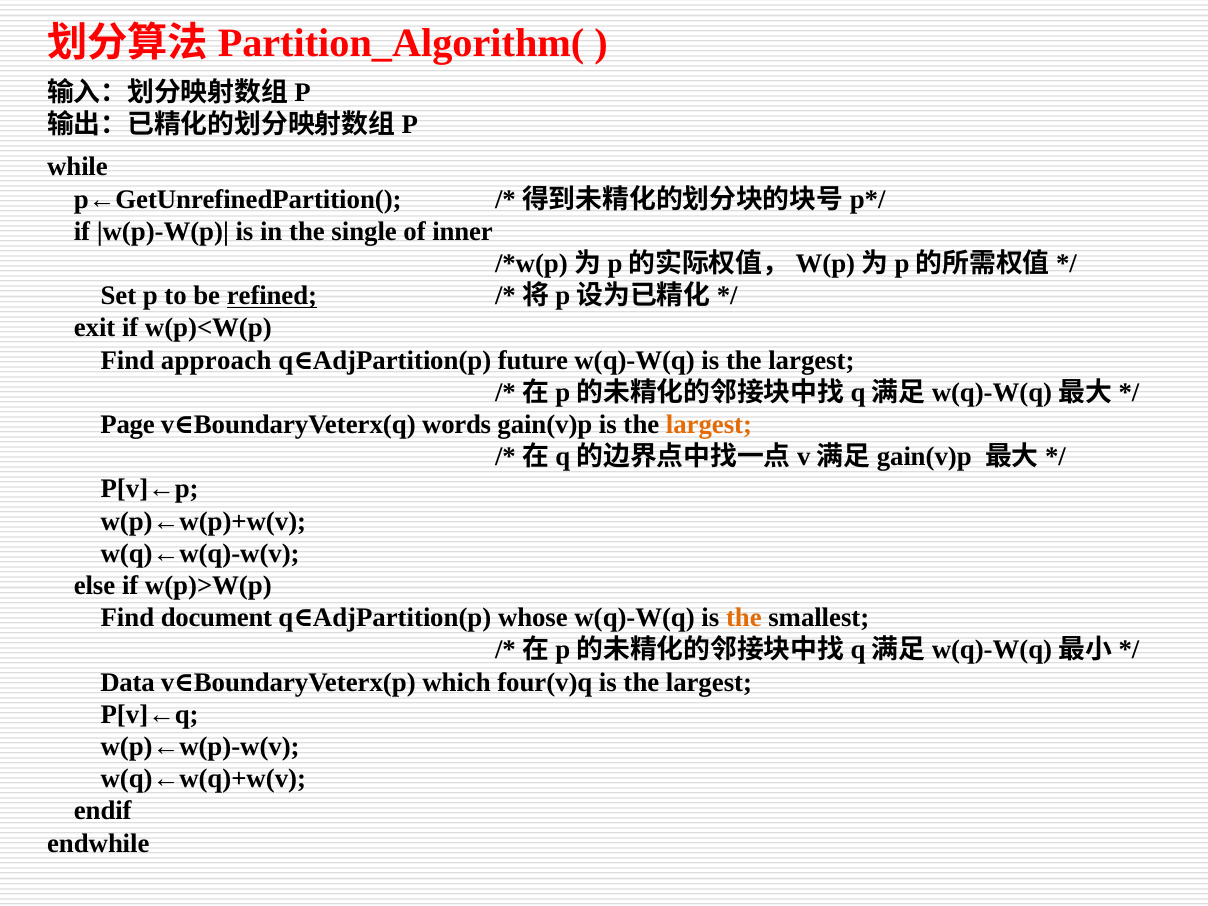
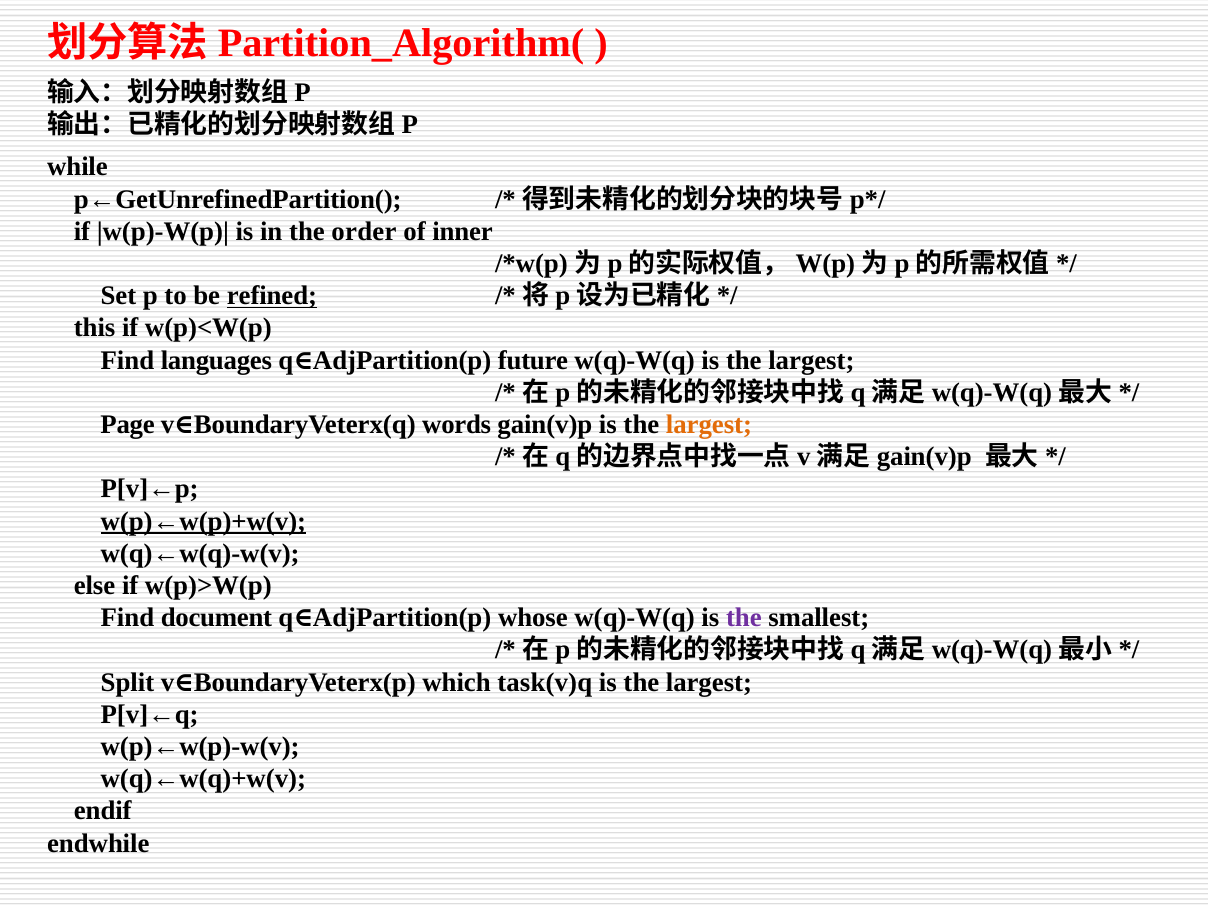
single: single -> order (364, 231)
exit: exit -> this (95, 328)
approach: approach -> languages (216, 360)
w(p)←w(p)+w(v underline: none -> present (203, 521)
the colour: orange -> purple (744, 618)
Data: Data -> Split (127, 682)
four(v)q: four(v)q -> task(v)q (545, 682)
